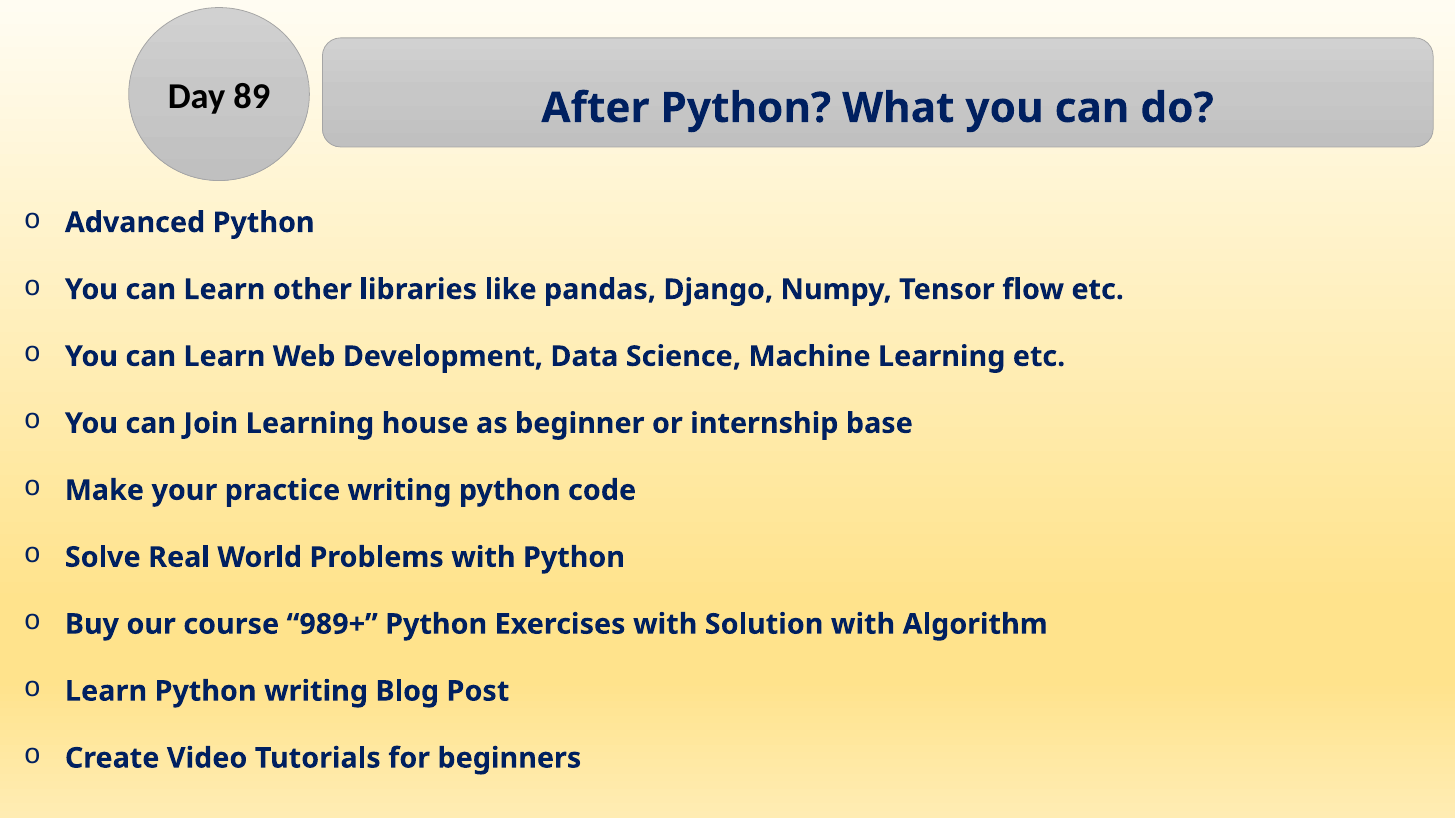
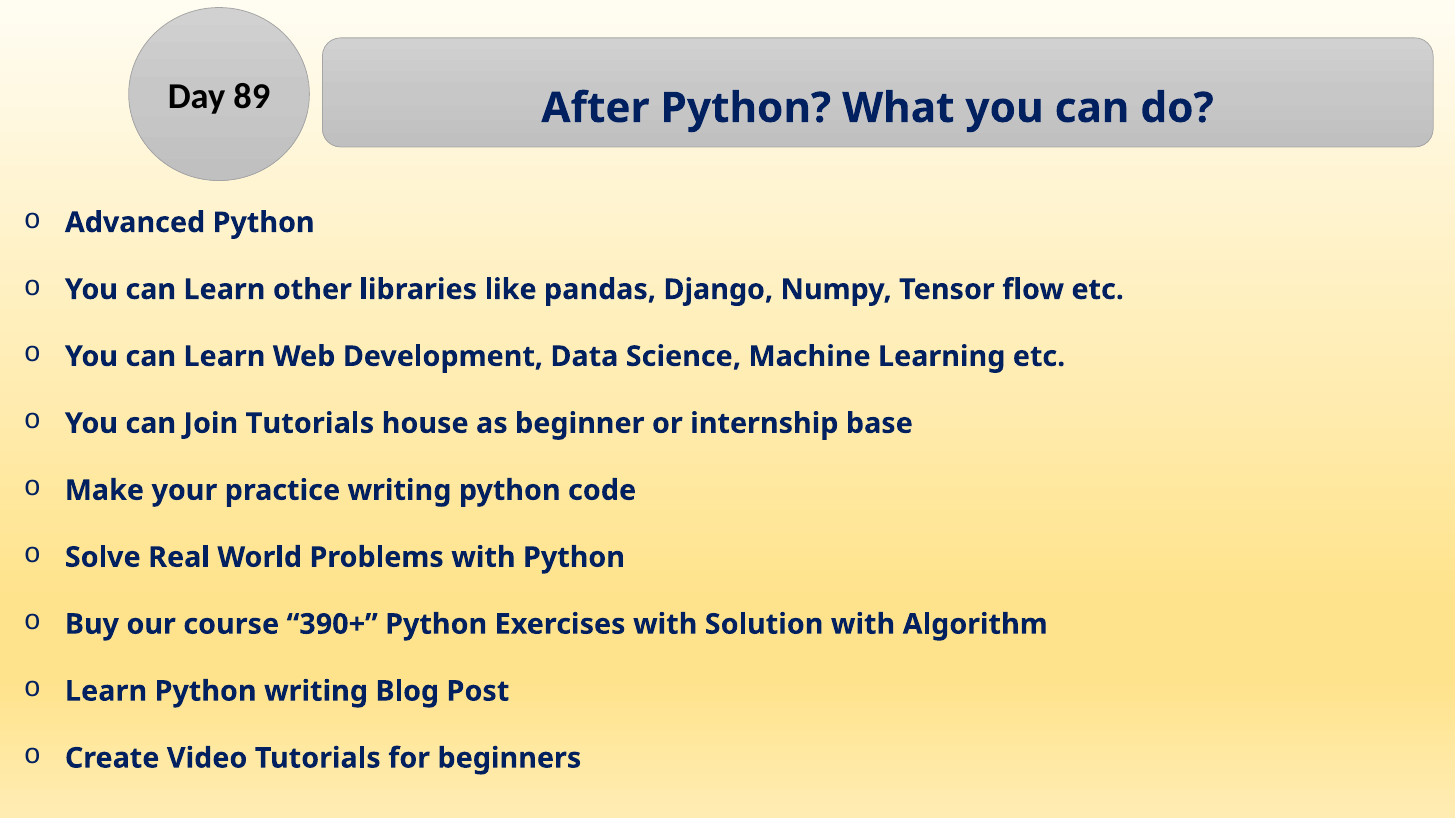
Join Learning: Learning -> Tutorials (310, 424)
989+: 989+ -> 390+ (332, 625)
